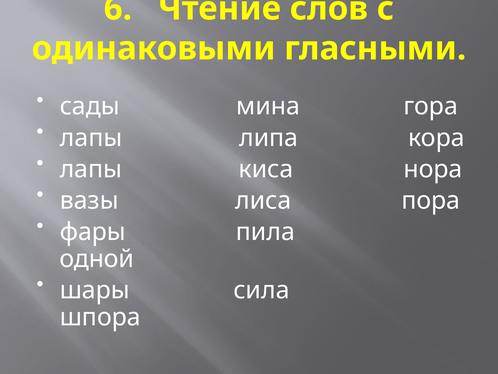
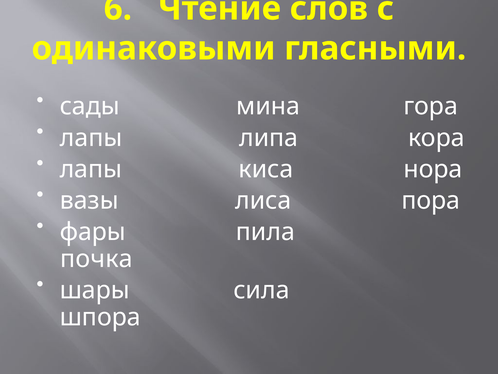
одной: одной -> почка (96, 259)
